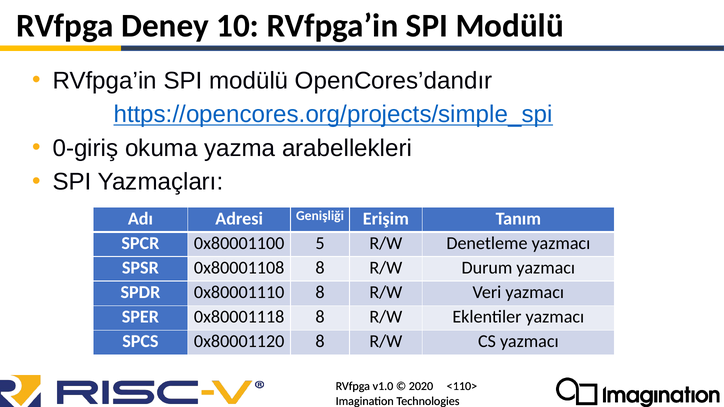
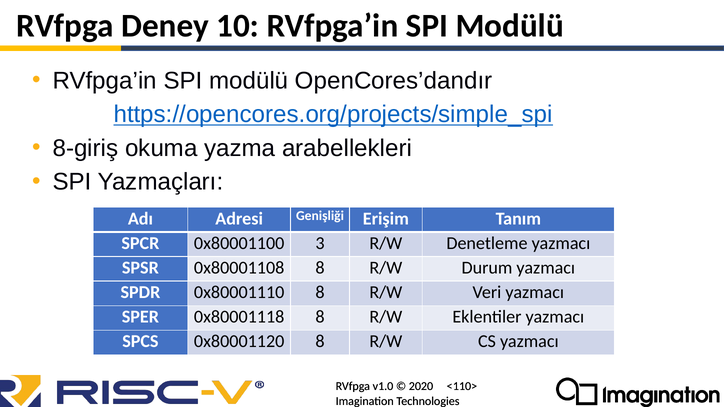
0-giriş: 0-giriş -> 8-giriş (85, 148)
5: 5 -> 3 (320, 243)
